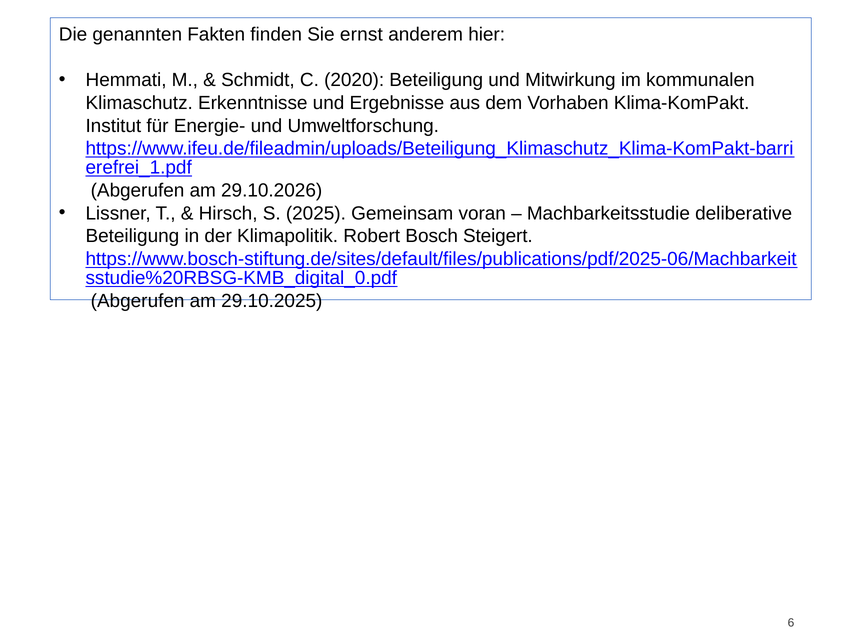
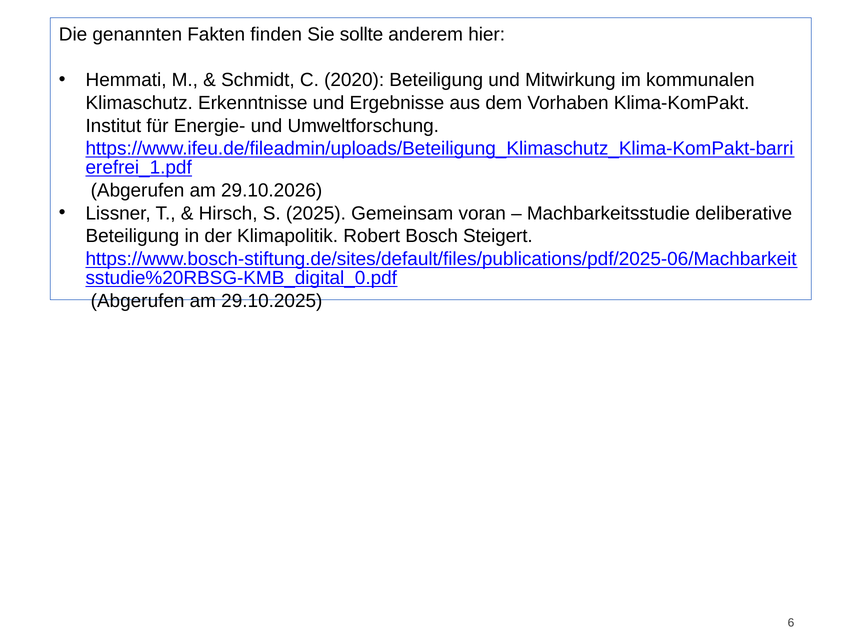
ernst: ernst -> sollte (362, 35)
